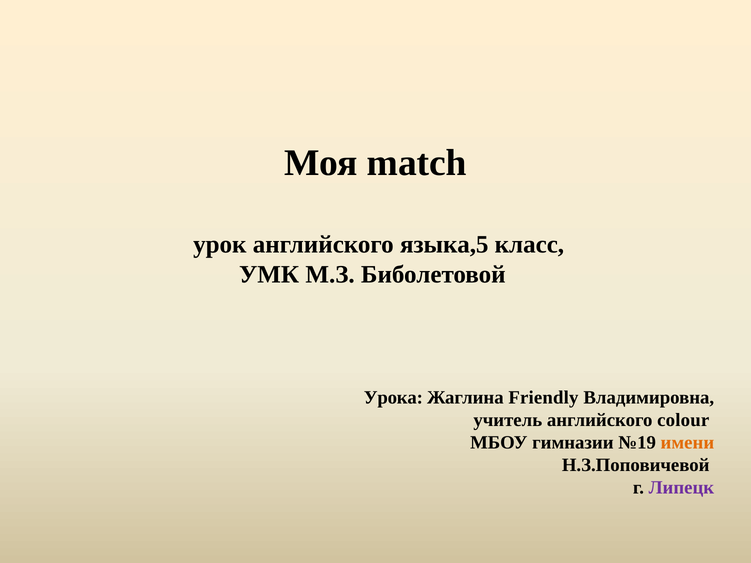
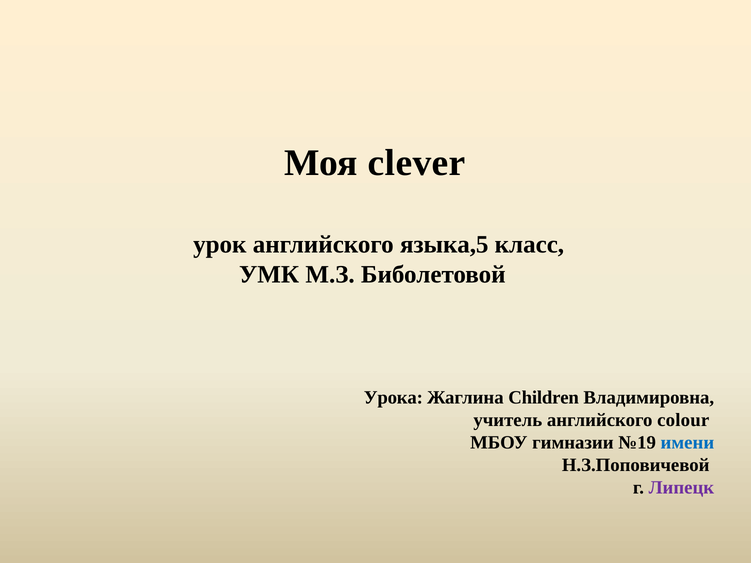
match: match -> clever (417, 163)
Friendly: Friendly -> Children (544, 398)
имени colour: orange -> blue (687, 443)
